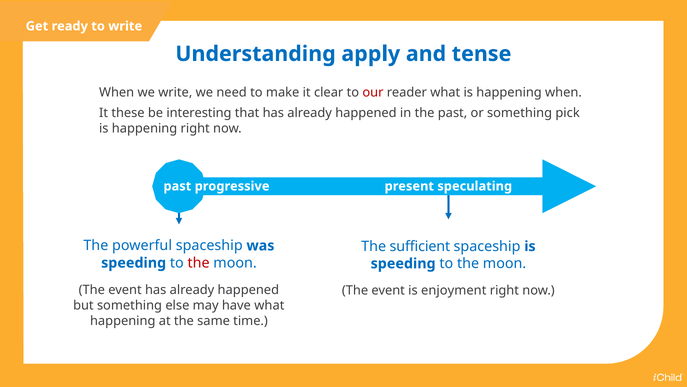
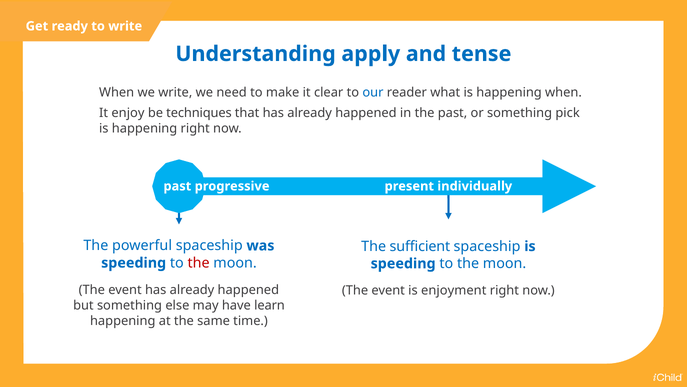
our colour: red -> blue (373, 92)
these: these -> enjoy (128, 113)
interesting: interesting -> techniques (199, 113)
speculating: speculating -> individually (475, 186)
have what: what -> learn (269, 305)
